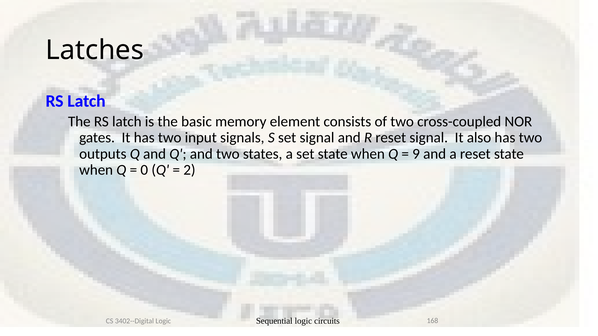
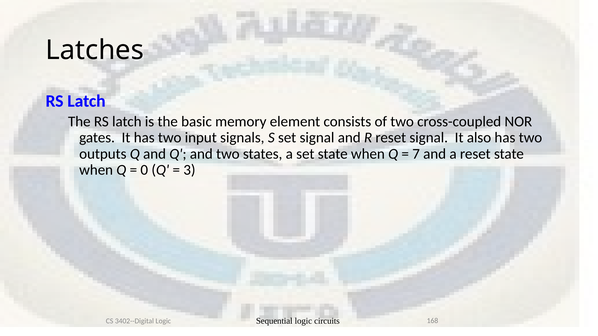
9: 9 -> 7 (416, 154)
2: 2 -> 3 (189, 170)
